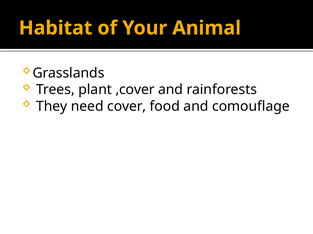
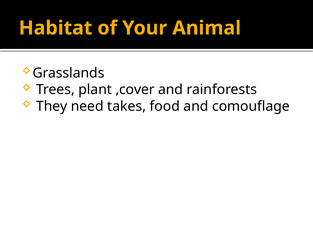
cover: cover -> takes (127, 107)
